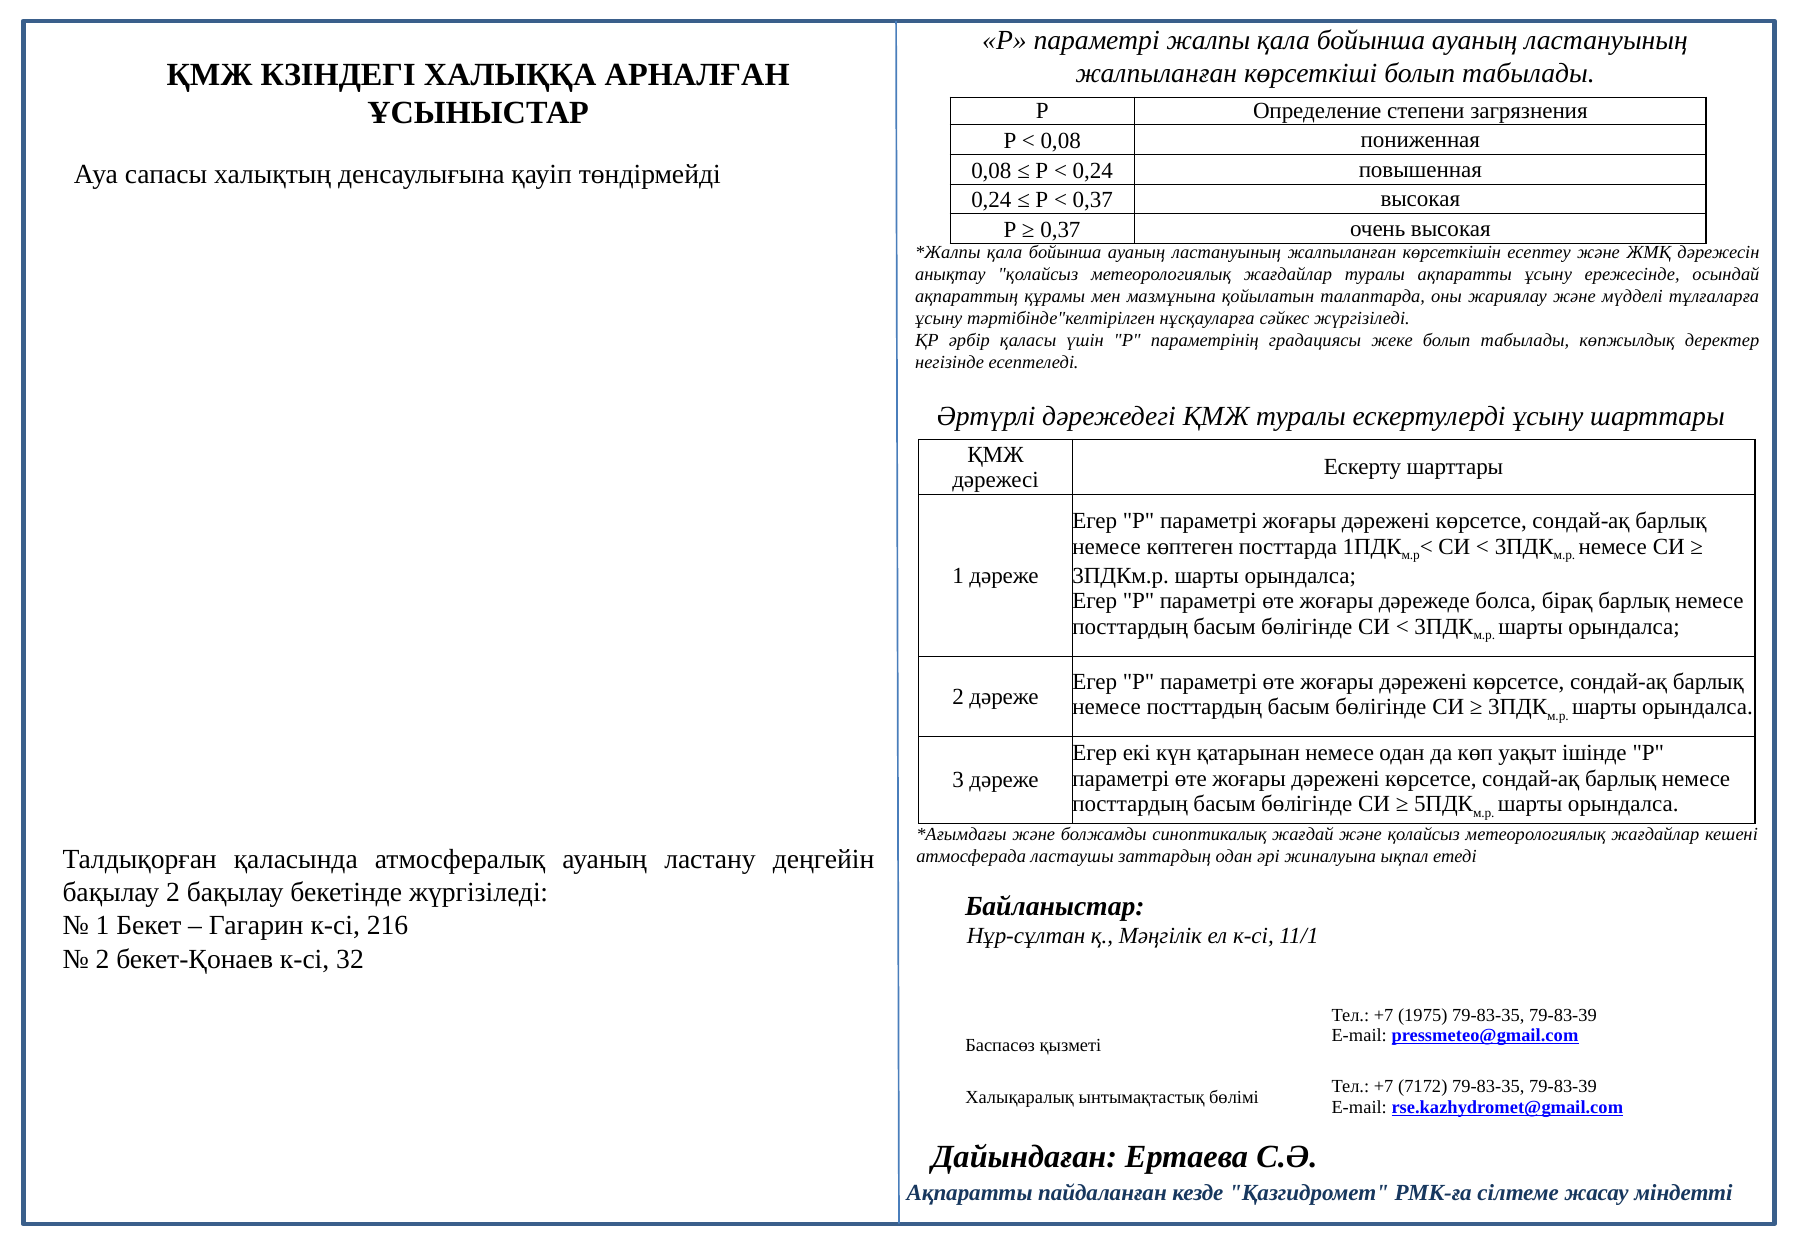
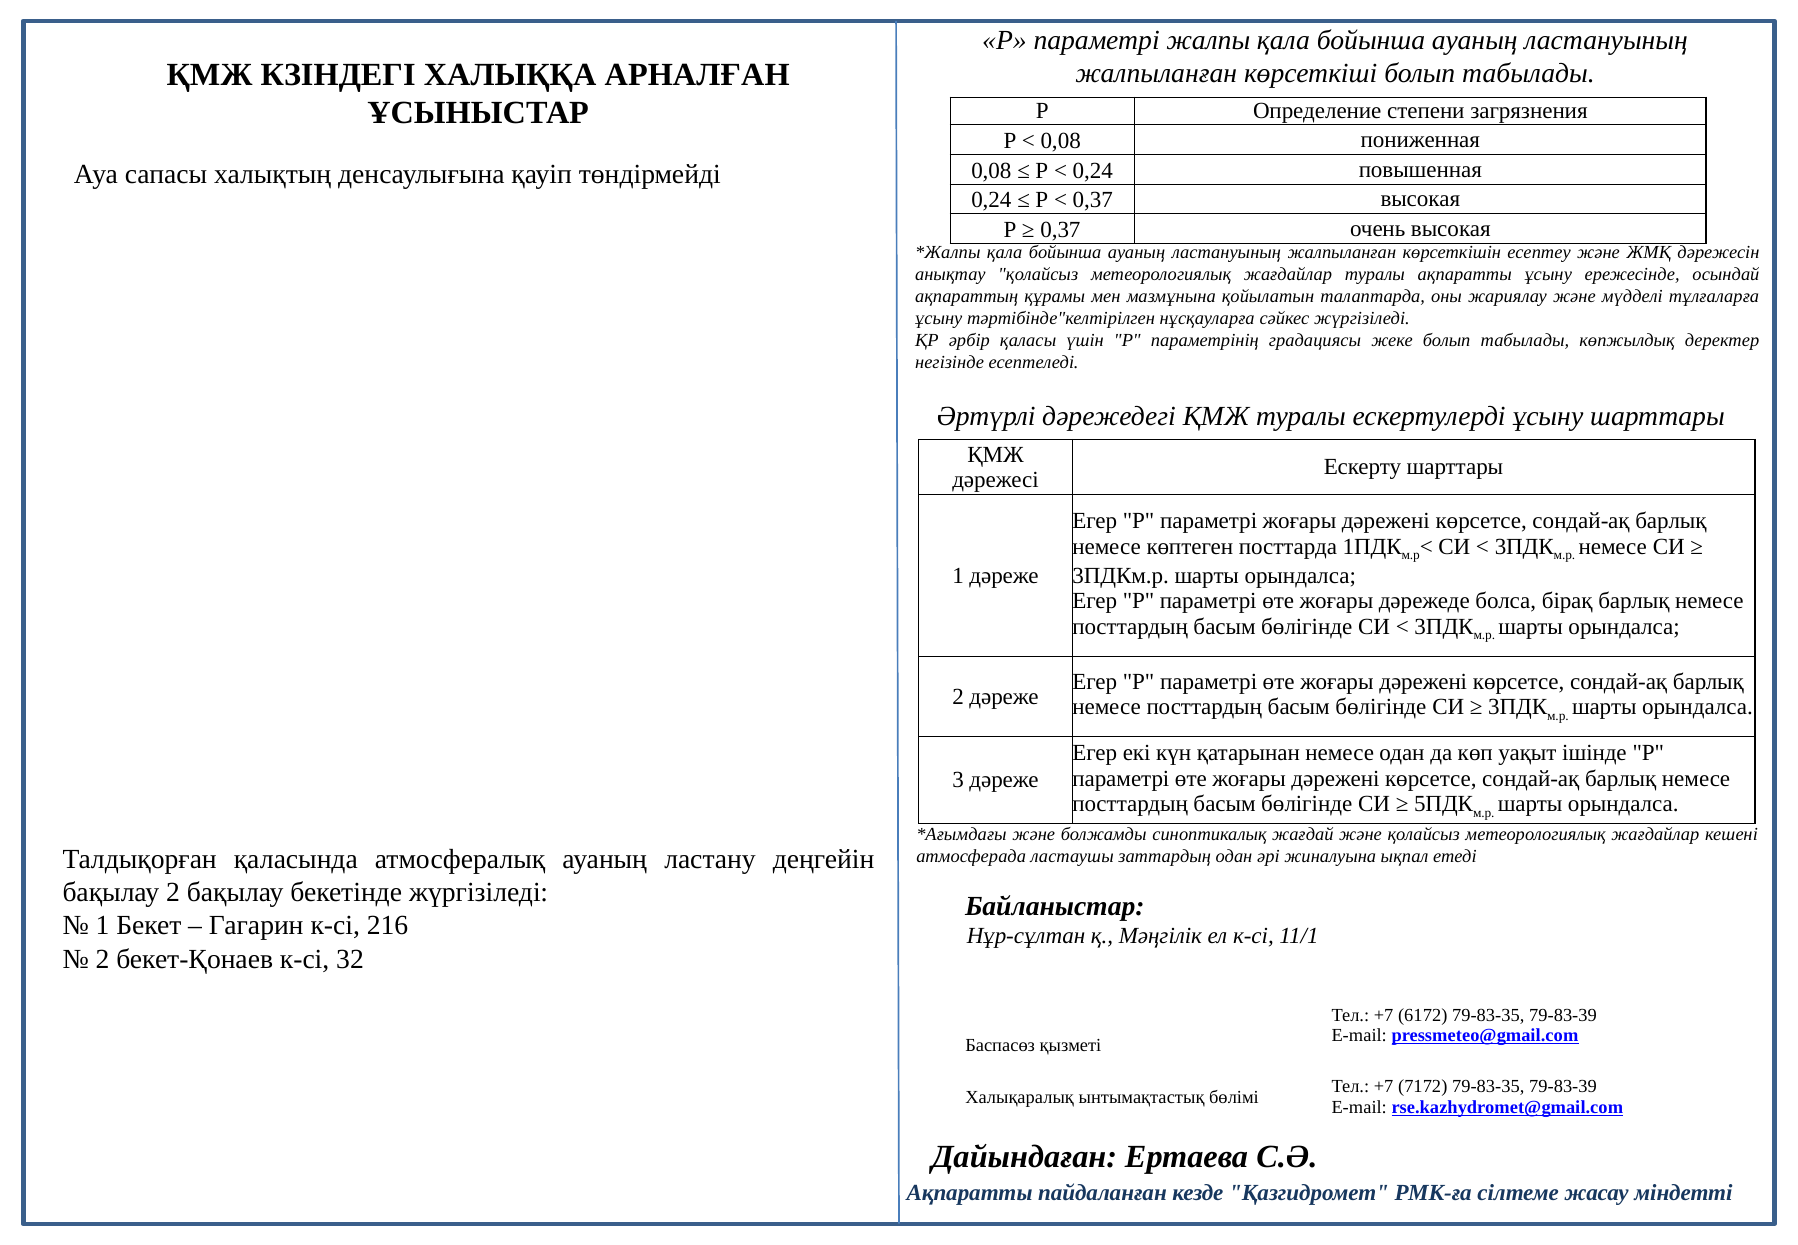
1975: 1975 -> 6172 (1423, 1015)
